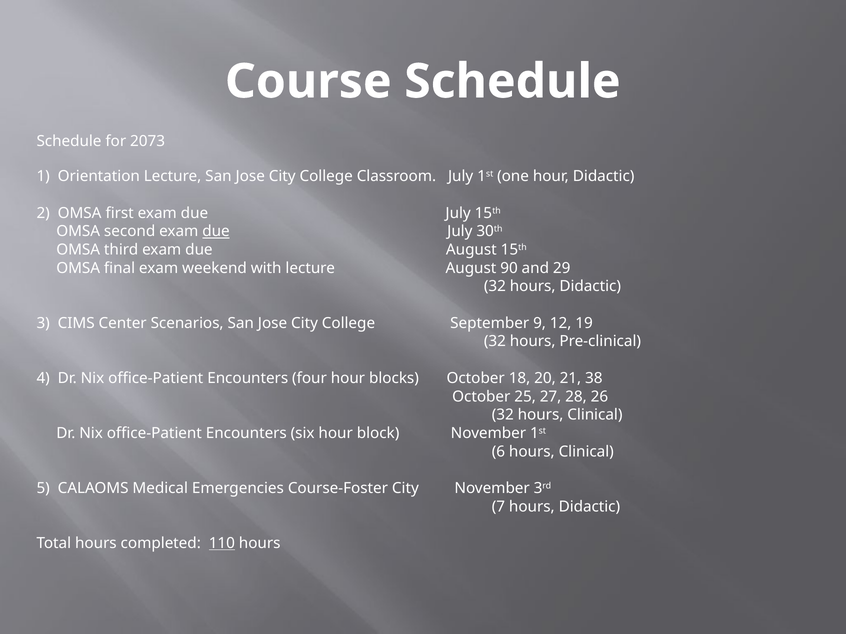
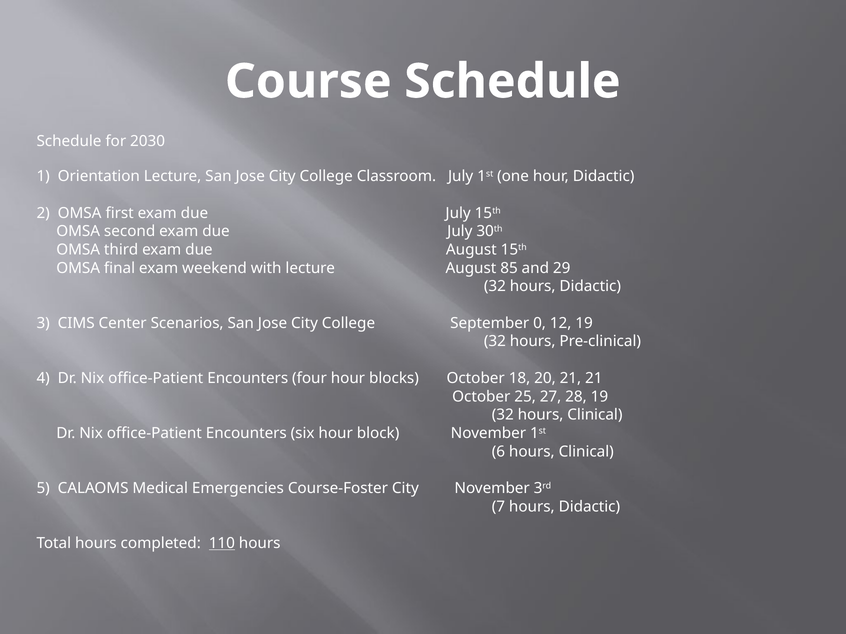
2073: 2073 -> 2030 (148, 141)
due underline: present -> none (216, 232)
90: 90 -> 85 (509, 268)
9: 9 -> 0 (540, 323)
21 38: 38 -> 21 (594, 378)
28 26: 26 -> 19 (599, 397)
